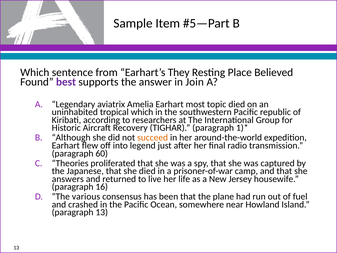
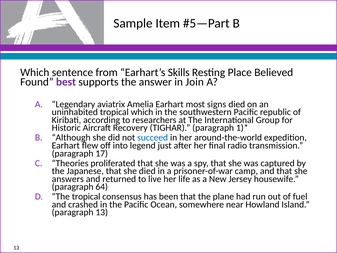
They: They -> Skills (179, 72)
topic: topic -> signs (217, 104)
succeed colour: orange -> blue (153, 138)
60: 60 -> 17 (102, 153)
16: 16 -> 64 (102, 187)
The various: various -> tropical (86, 196)
